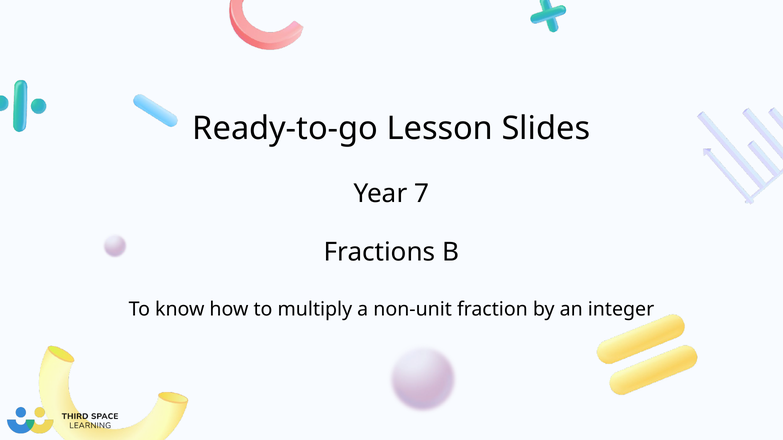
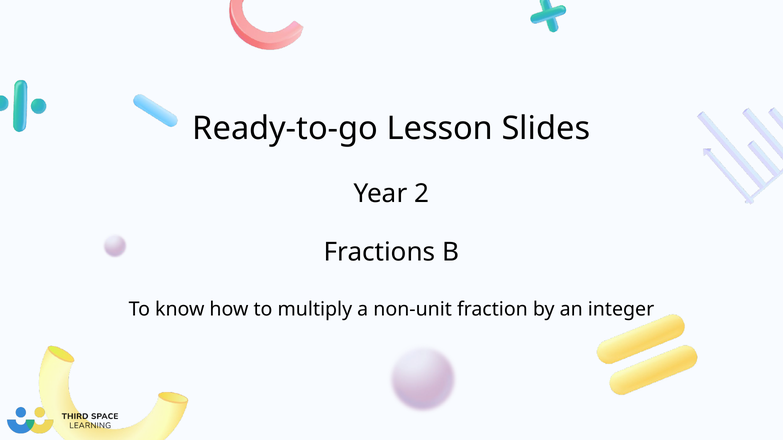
7: 7 -> 2 (422, 194)
